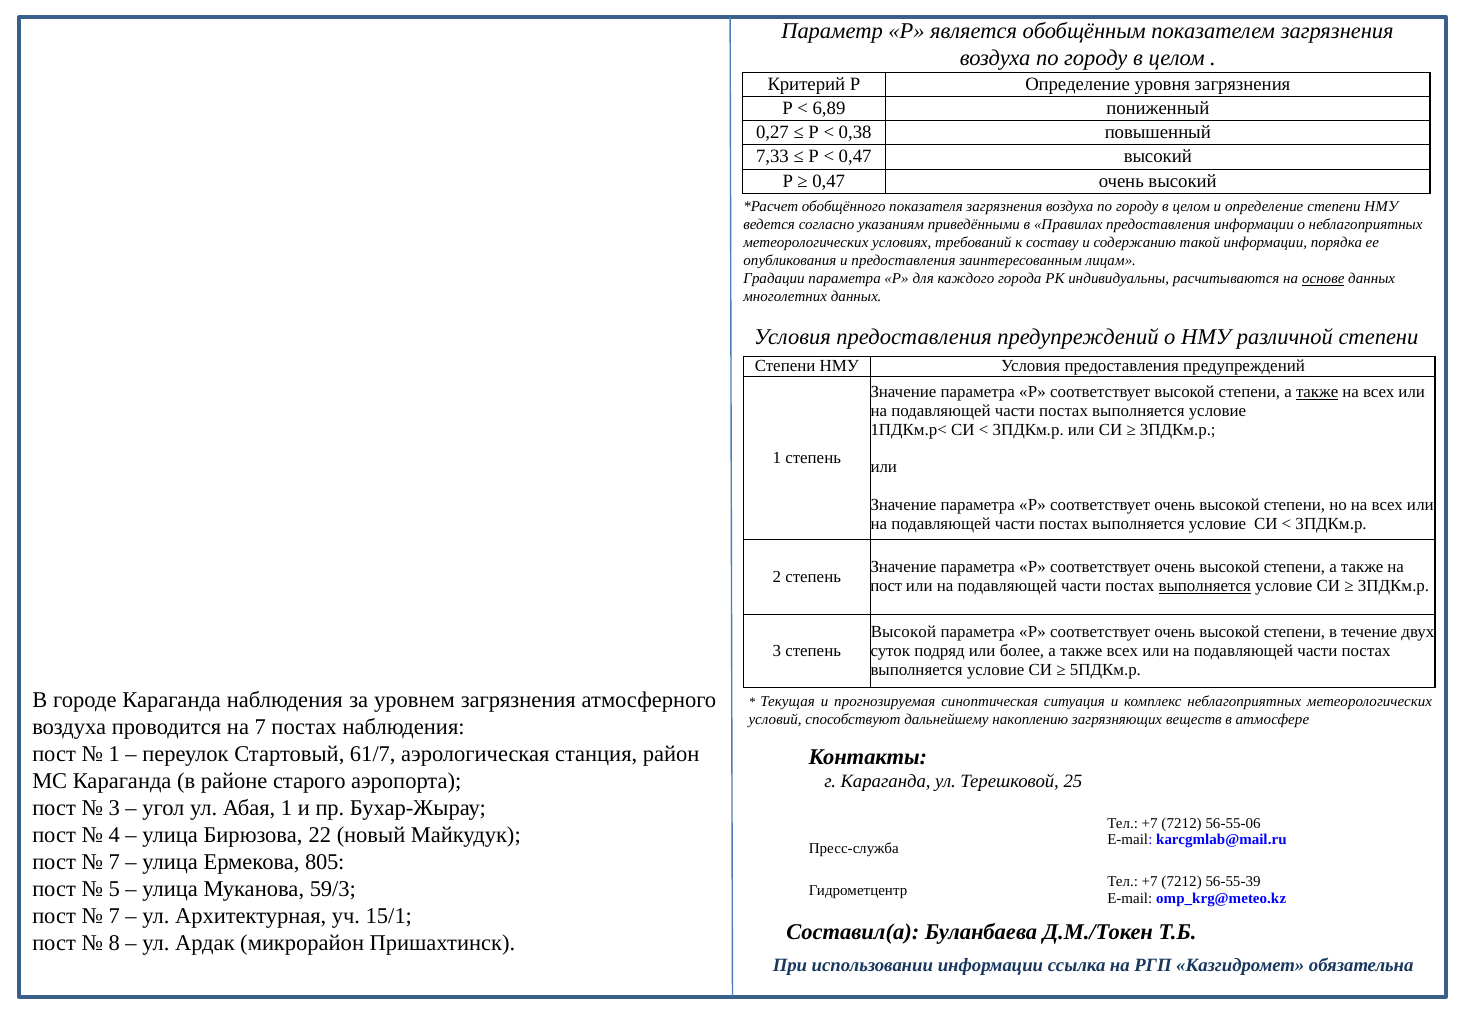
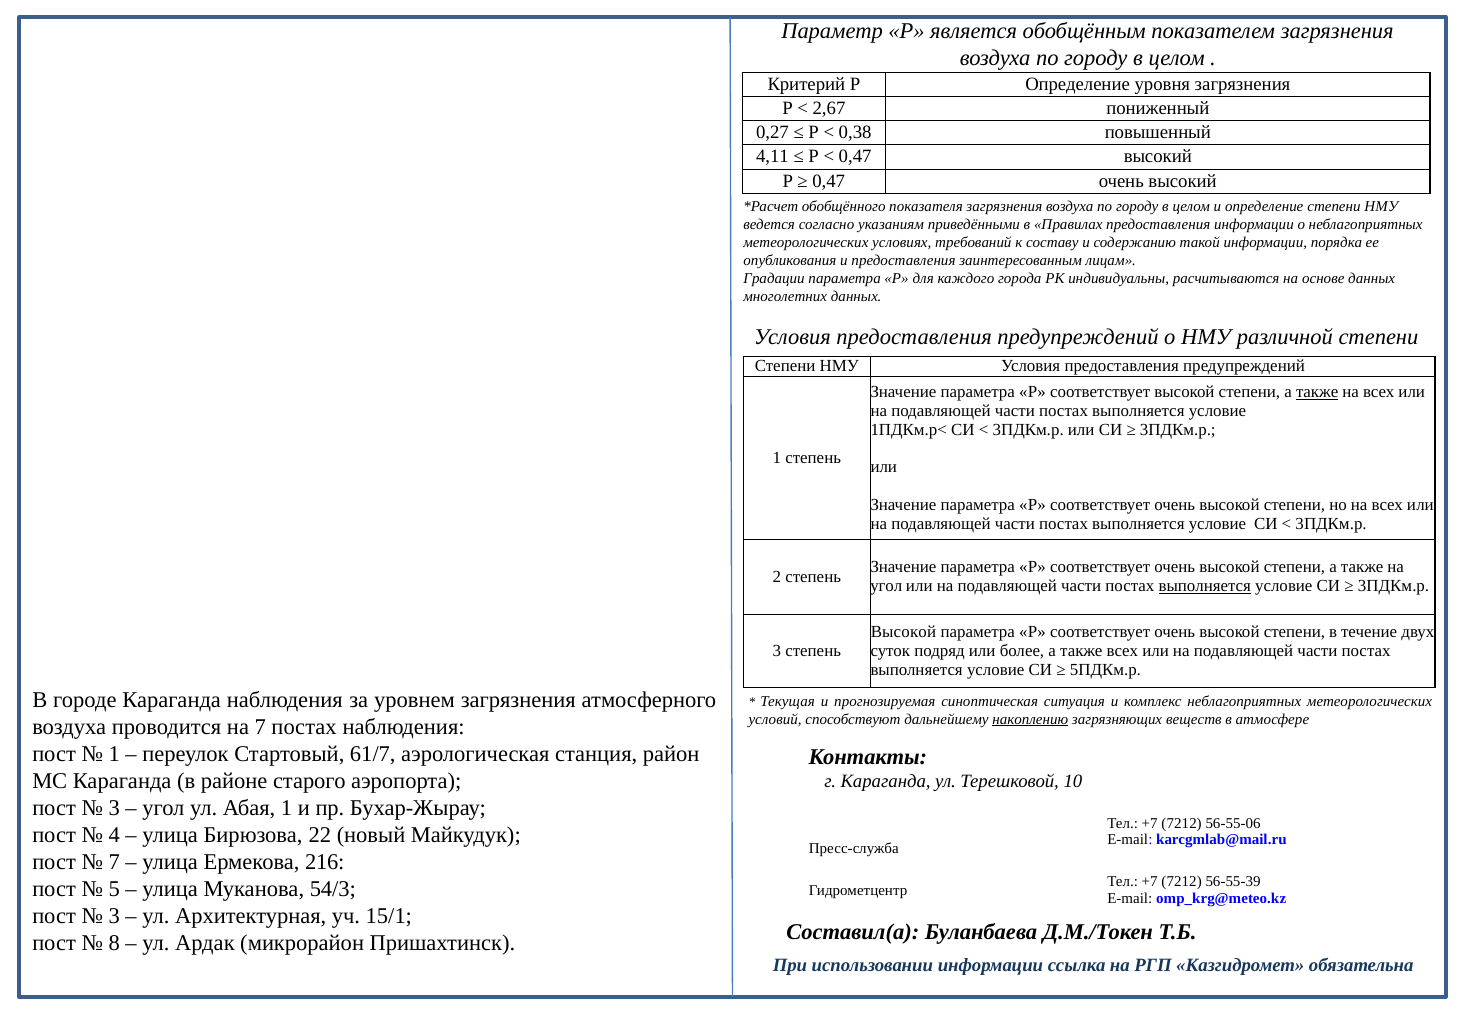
6,89: 6,89 -> 2,67 (829, 108)
7,33: 7,33 -> 4,11 (773, 157)
основе underline: present -> none (1323, 279)
пост: пост -> угол (886, 586)
накоплению underline: none -> present (1030, 719)
25: 25 -> 10 (1073, 782)
805: 805 -> 216 (325, 862)
59/3: 59/3 -> 54/3 (333, 889)
7: 7 -> 3 (114, 916)
